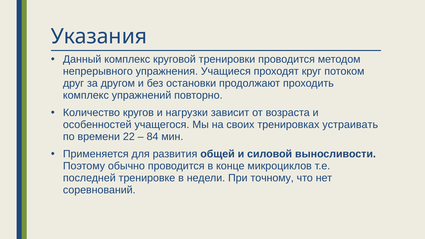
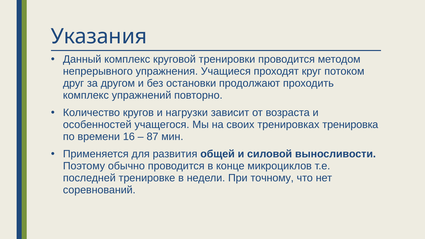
устраивать: устраивать -> тренировка (350, 125)
22: 22 -> 16 (129, 137)
84: 84 -> 87 (153, 137)
